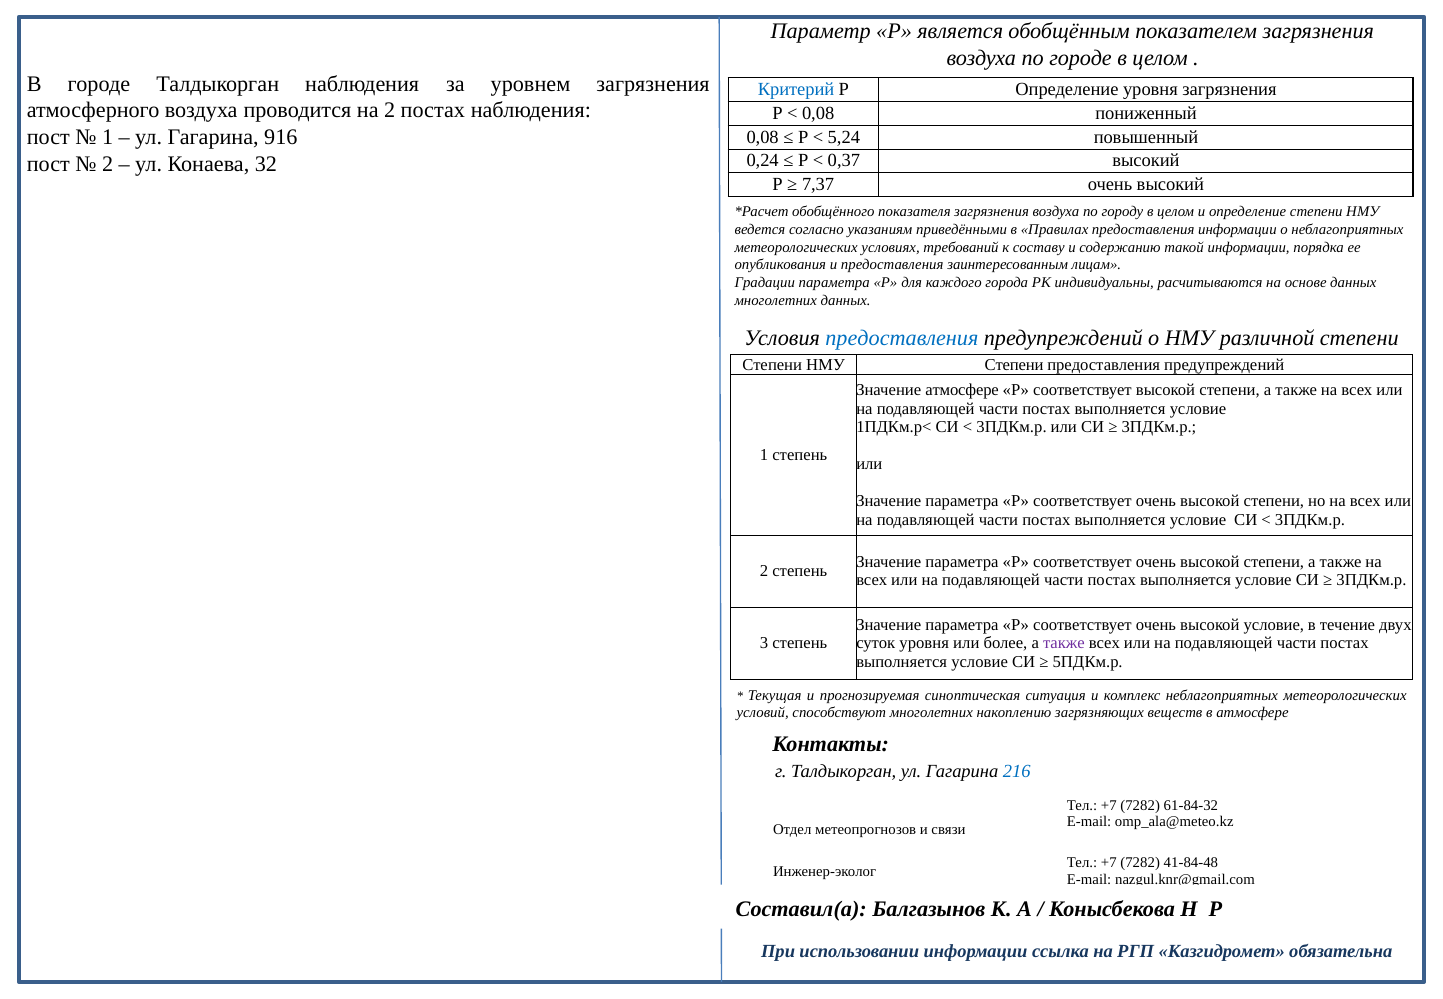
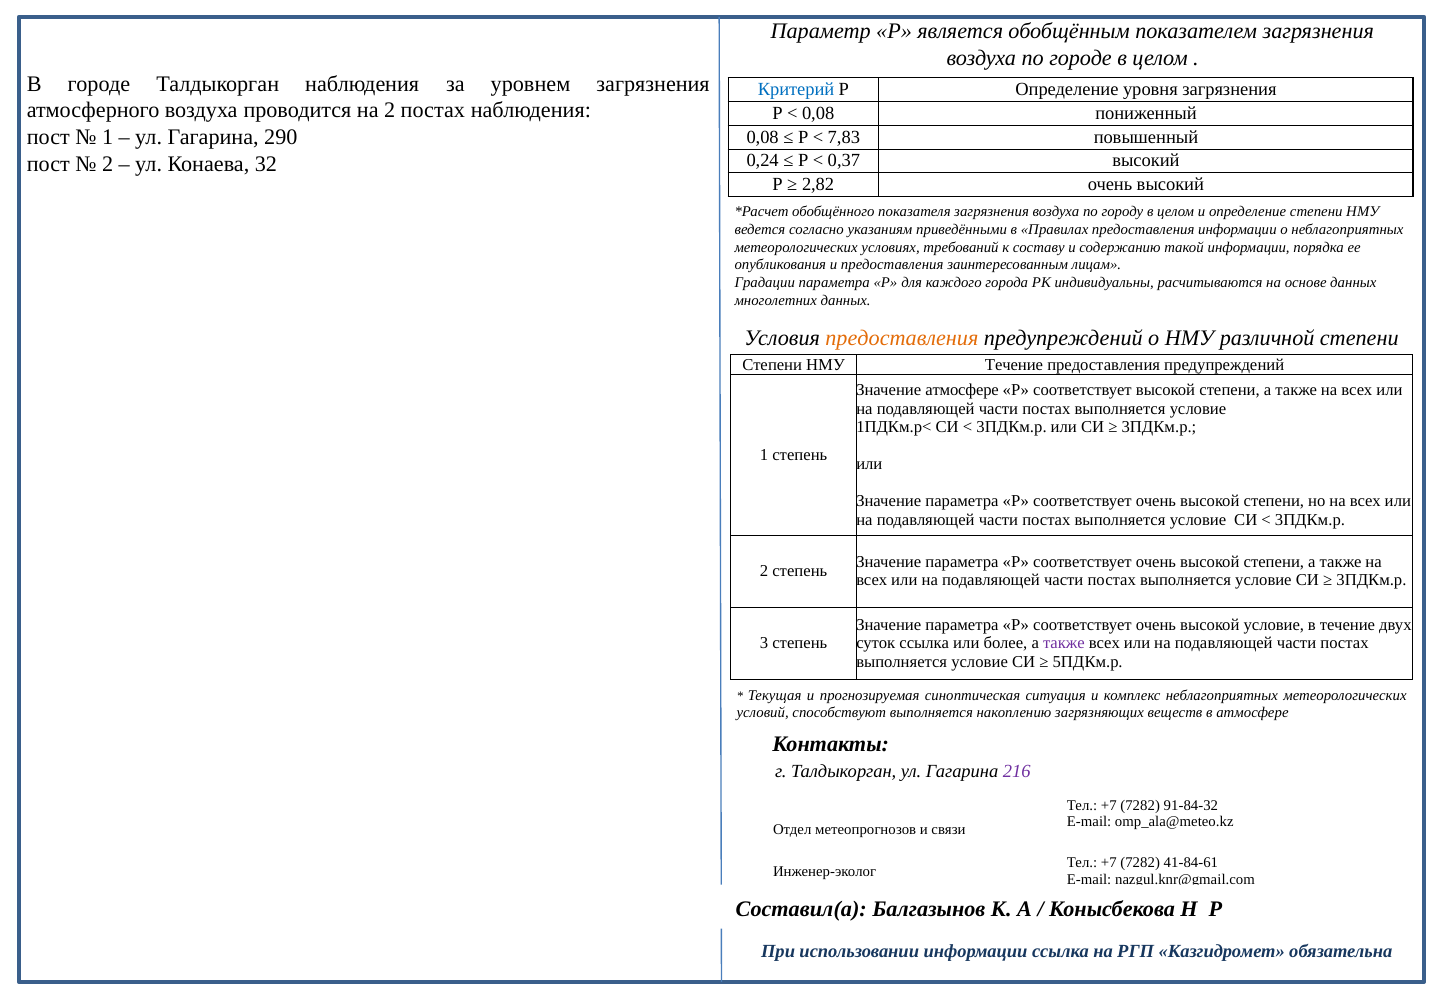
916: 916 -> 290 (281, 137)
5,24: 5,24 -> 7,83 (844, 137)
7,37: 7,37 -> 2,82 (818, 185)
предоставления colour: blue -> orange (902, 338)
НМУ Степени: Степени -> Течение (1014, 365)
суток уровня: уровня -> ссылка (924, 643)
способствуют многолетних: многолетних -> выполняется (931, 713)
216 colour: blue -> purple (1017, 772)
61-84-32: 61-84-32 -> 91-84-32 (1191, 805)
41-84-48: 41-84-48 -> 41-84-61 (1191, 863)
